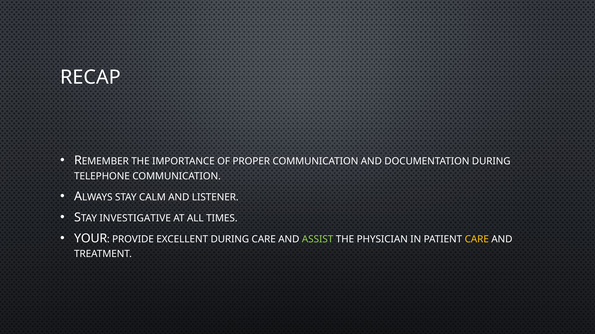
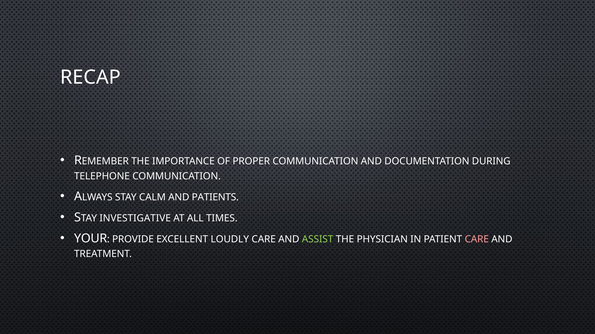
LISTENER: LISTENER -> PATIENTS (215, 198)
EXCELLENT DURING: DURING -> LOUDLY (230, 240)
CARE colour: yellow -> pink (477, 240)
